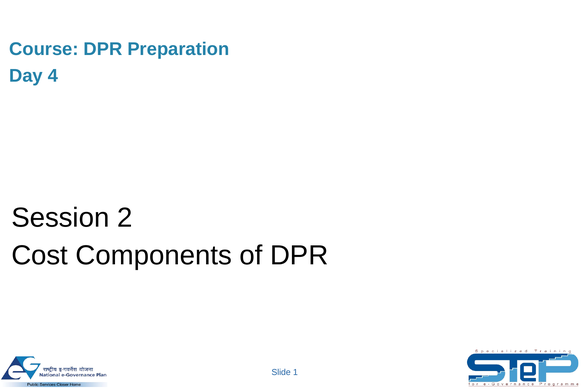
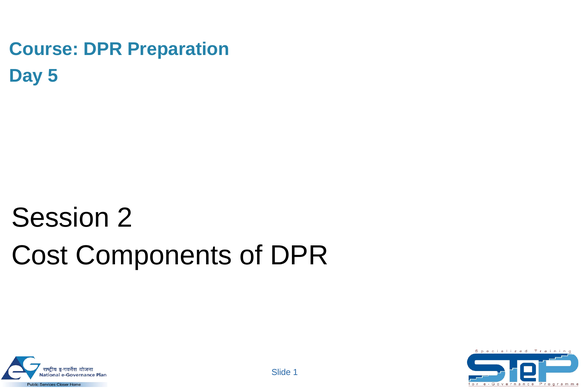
4: 4 -> 5 (53, 76)
